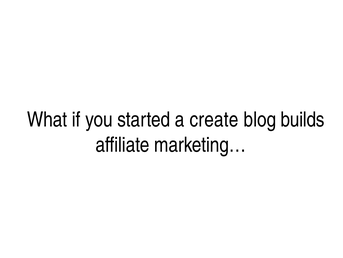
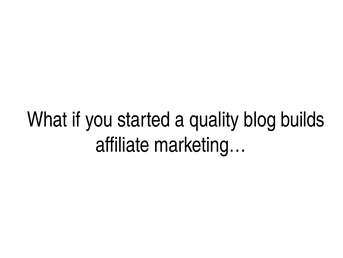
create: create -> quality (214, 119)
